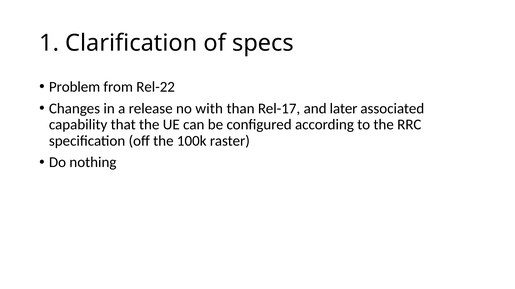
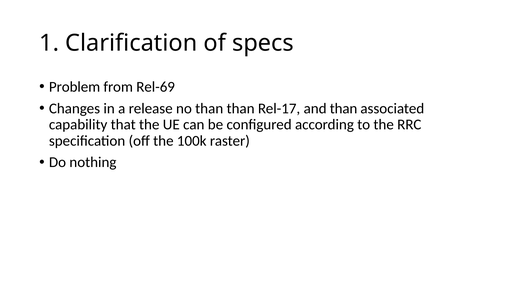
Rel-22: Rel-22 -> Rel-69 (156, 87)
no with: with -> than (209, 109)
and later: later -> than (344, 109)
